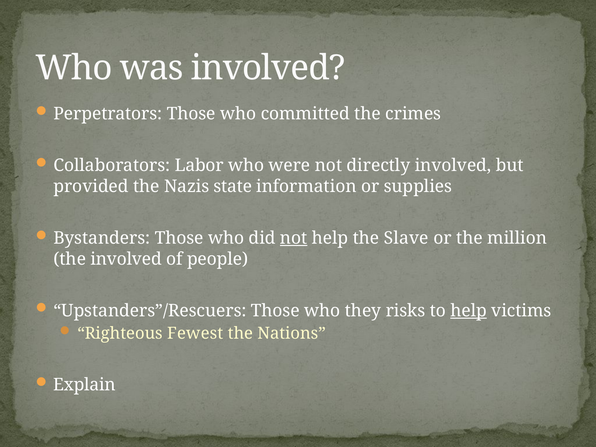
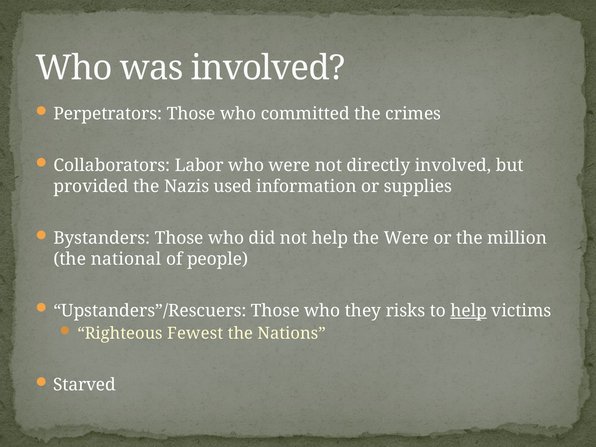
state: state -> used (233, 186)
not underline: present -> none (294, 238)
the Slave: Slave -> Were (406, 238)
the involved: involved -> national (126, 259)
Explain: Explain -> Starved (85, 385)
